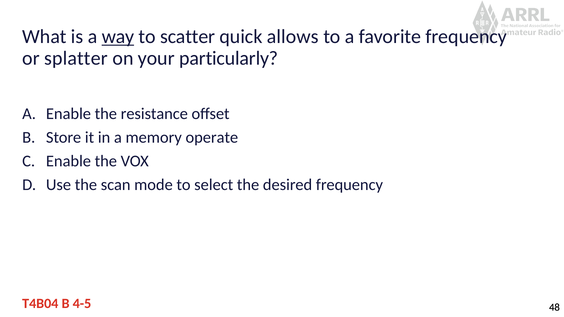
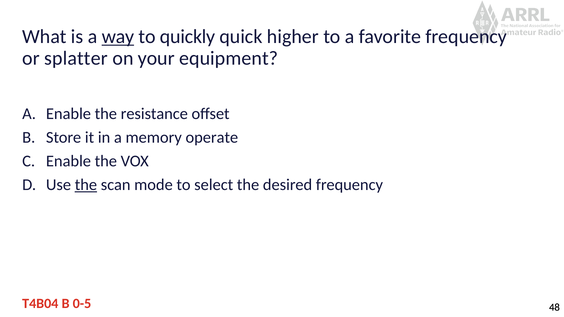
scatter: scatter -> quickly (188, 37)
allows: allows -> higher (293, 37)
particularly: particularly -> equipment (229, 58)
the underline: none -> present (86, 185)
4-5: 4-5 -> 0-5 (82, 304)
